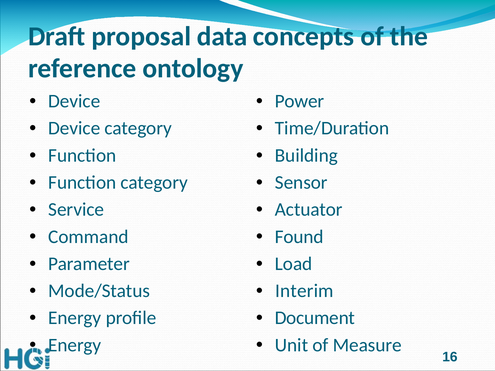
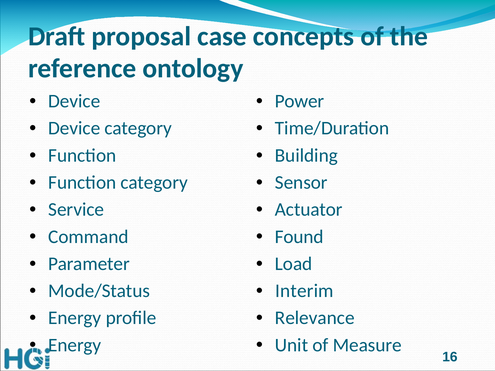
data: data -> case (222, 36)
Document: Document -> Relevance (315, 318)
